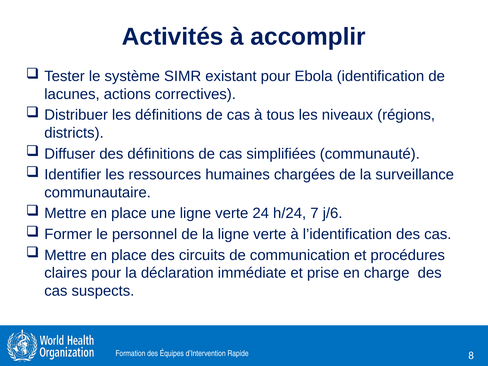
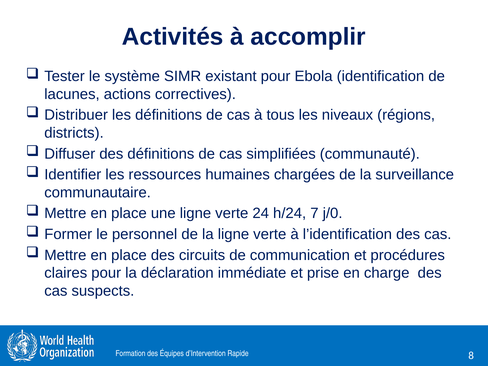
j/6: j/6 -> j/0 (333, 213)
